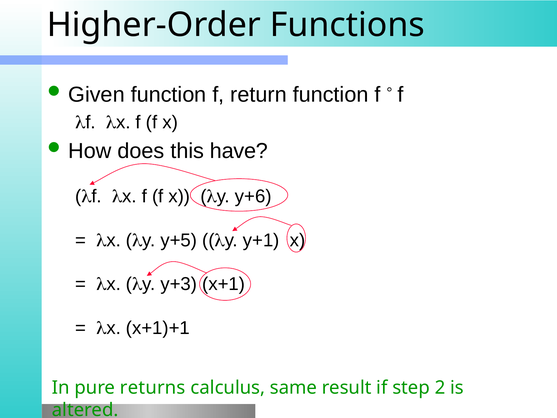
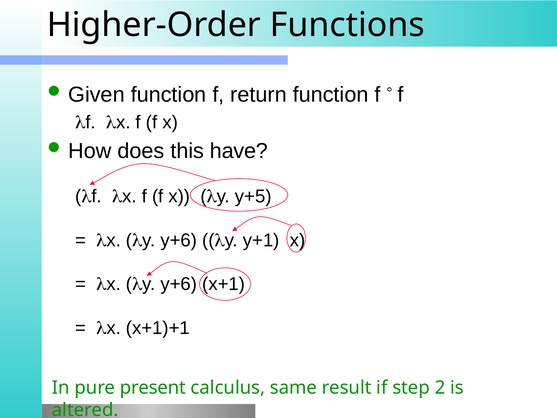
y+6: y+6 -> y+5 (253, 196)
y+5: y+5 -> y+6 (179, 240)
y+3: y+3 -> y+6 (179, 284)
returns: returns -> present (153, 388)
